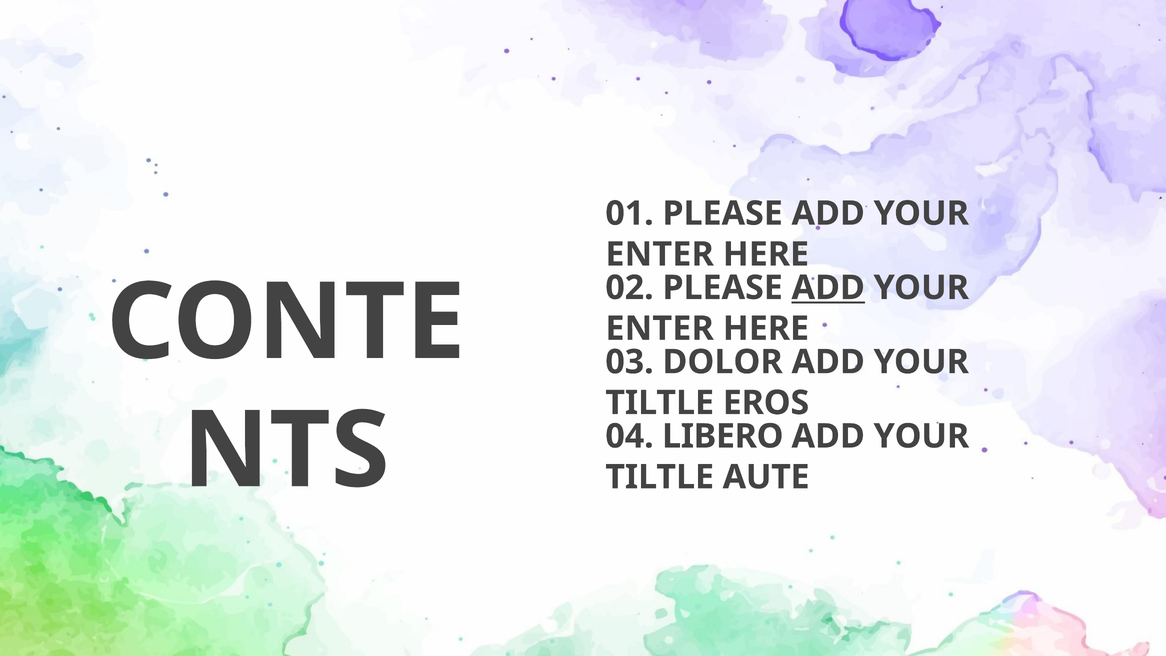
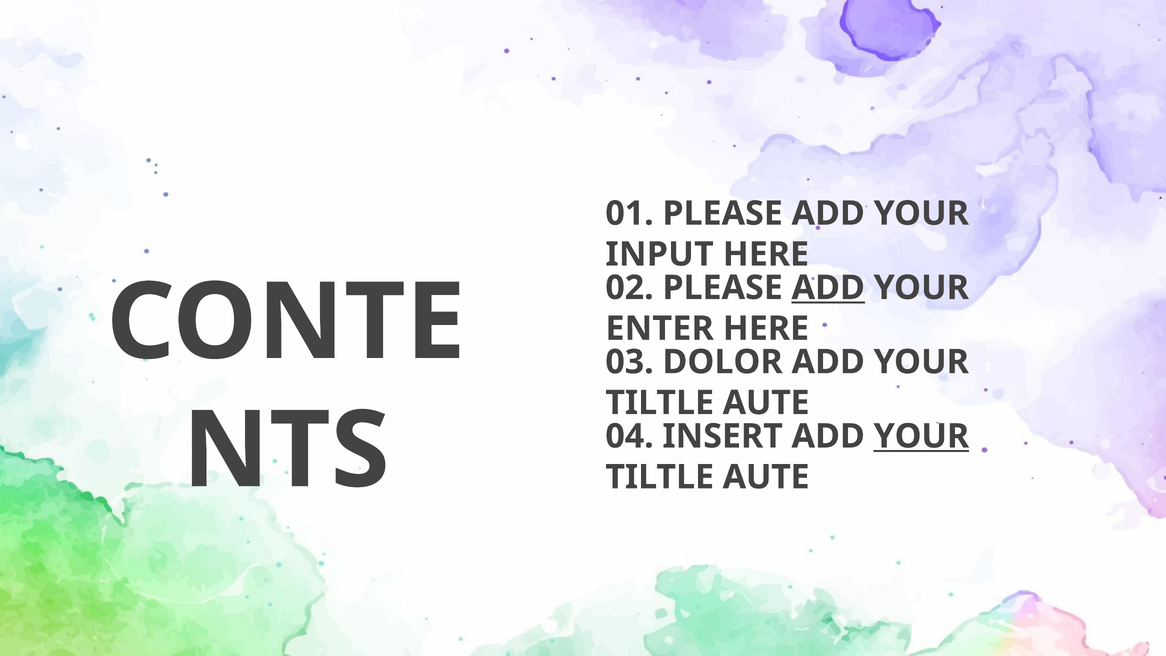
ENTER: ENTER -> INPUT (660, 254)
EROS: EROS -> AUTE (766, 403)
LIBERO: LIBERO -> INSERT (723, 436)
YOUR underline: none -> present (921, 436)
